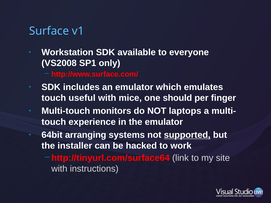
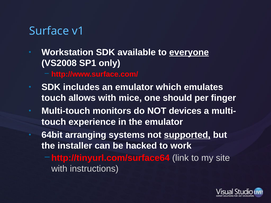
everyone underline: none -> present (189, 52)
useful: useful -> allows (82, 98)
laptops: laptops -> devices (185, 111)
